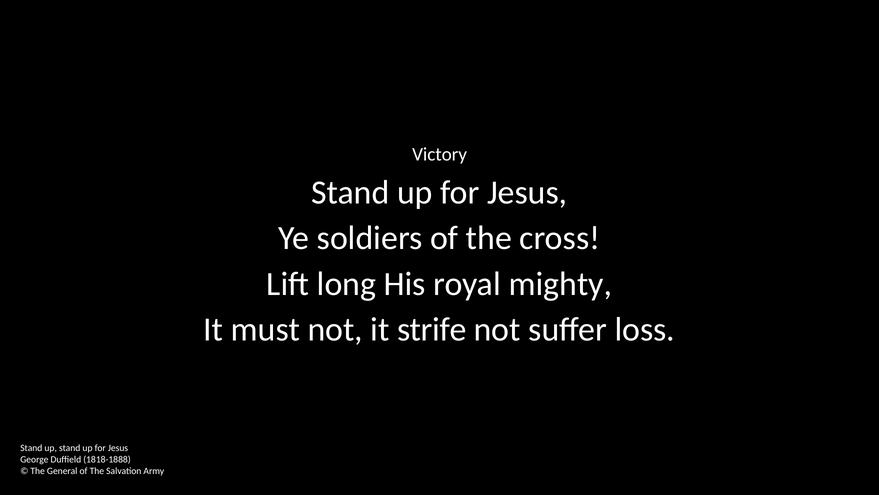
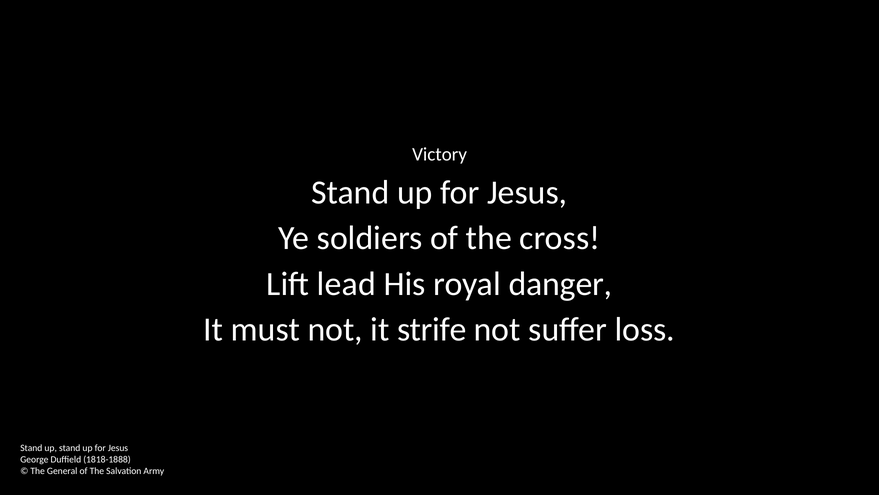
long: long -> lead (346, 284)
mighty: mighty -> danger (560, 284)
